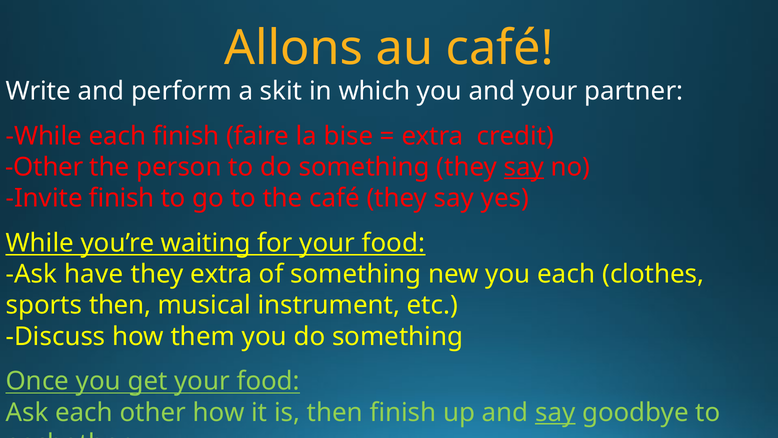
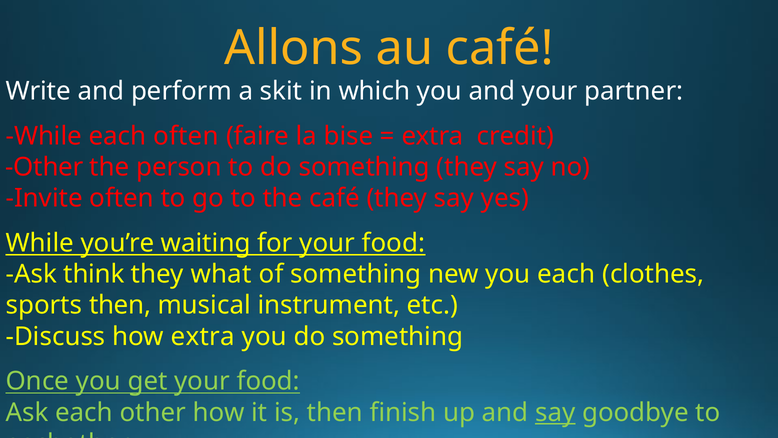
each finish: finish -> often (186, 136)
say underline: present -> none (524, 167)
Invite finish: finish -> often (122, 198)
have: have -> think (94, 274)
they extra: extra -> what (221, 274)
how them: them -> extra (203, 336)
